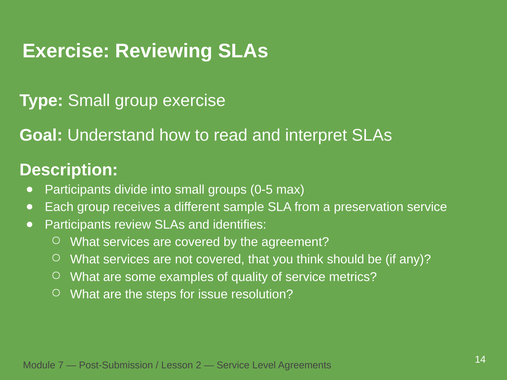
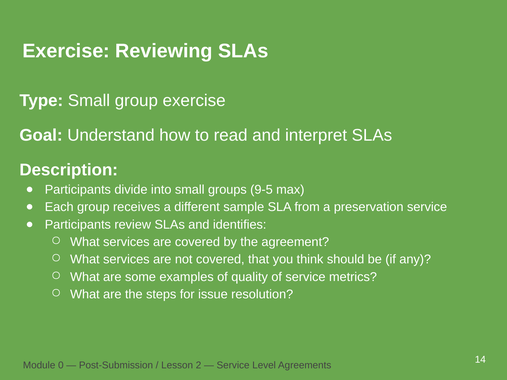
0-5: 0-5 -> 9-5 (261, 190)
7: 7 -> 0 (61, 365)
